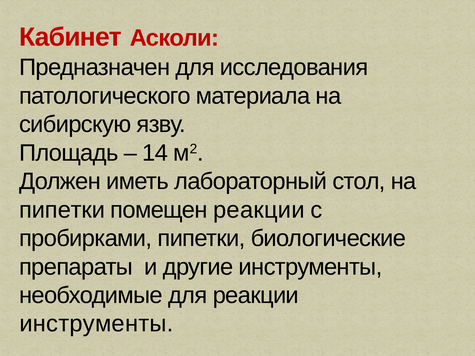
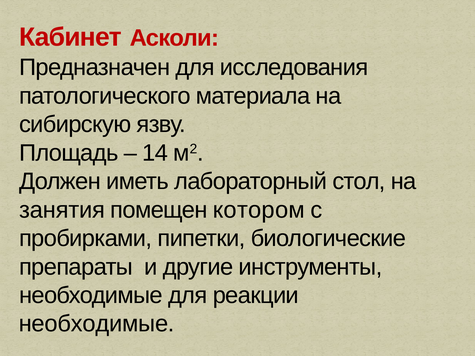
пипетки: пипетки -> занятия (62, 210)
помещен реакции: реакции -> котором (259, 210)
инструменты: инструменты -> необходимые (97, 324)
